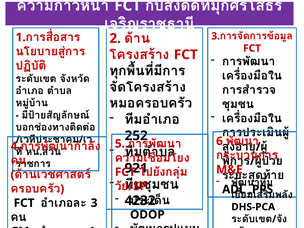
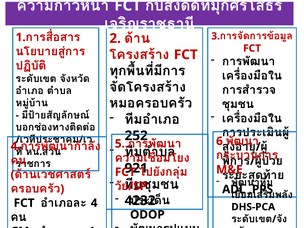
3: 3 -> 4 (94, 203)
